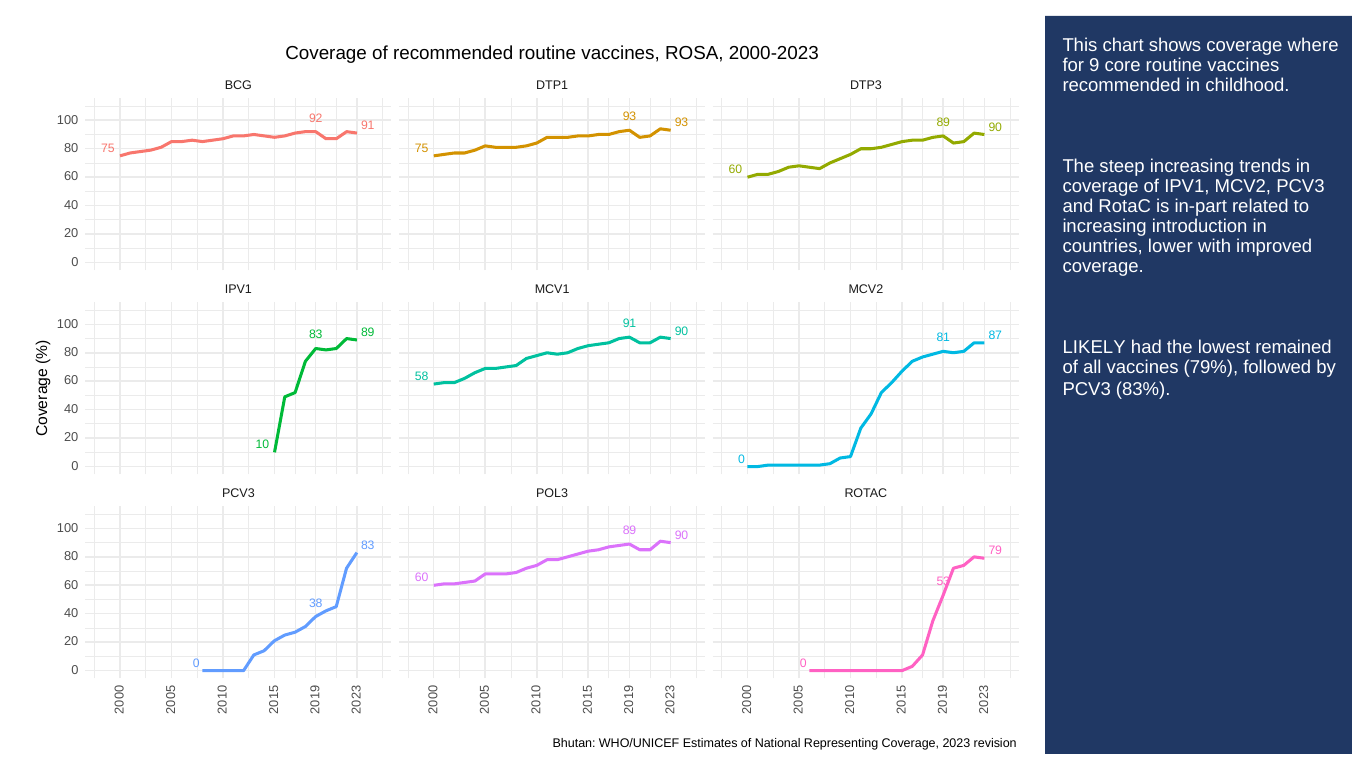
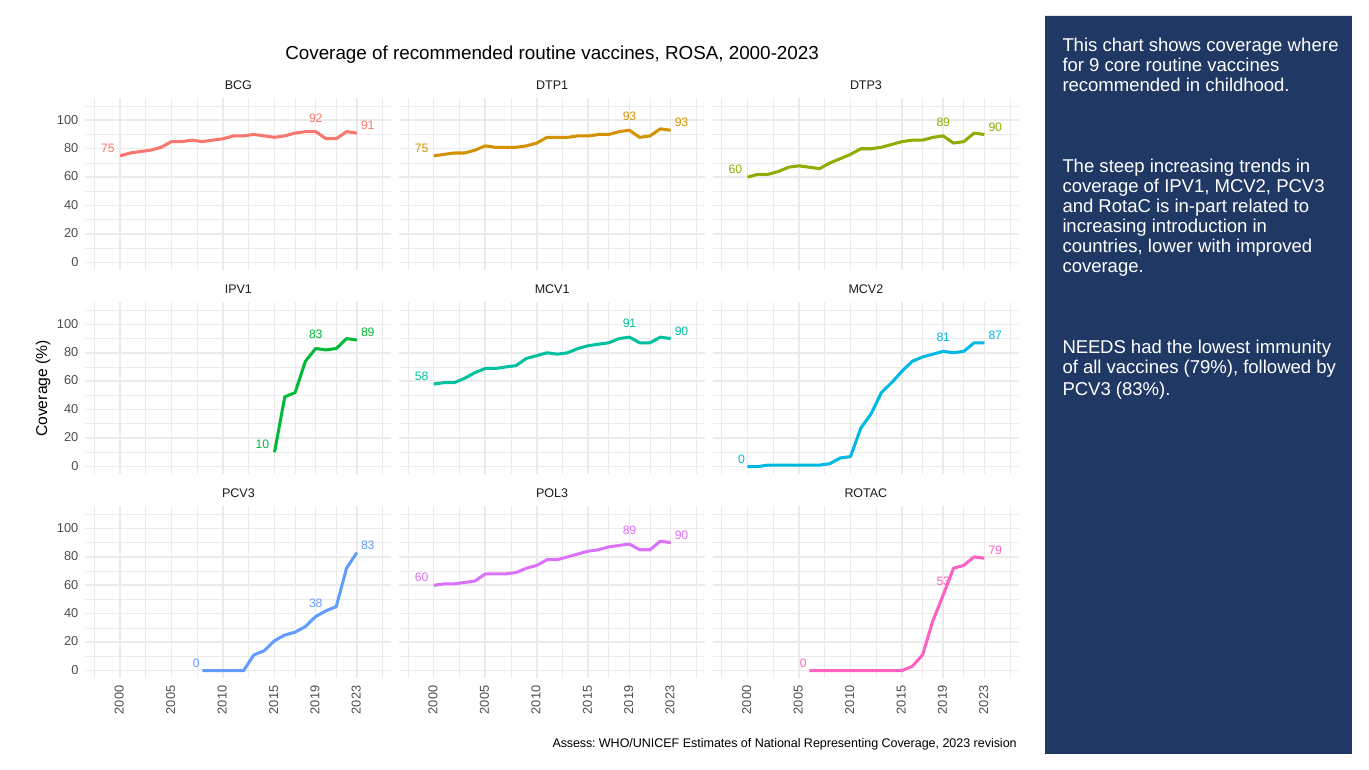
LIKELY: LIKELY -> NEEDS (1094, 347)
remained: remained -> immunity (1293, 347)
Bhutan: Bhutan -> Assess (574, 743)
